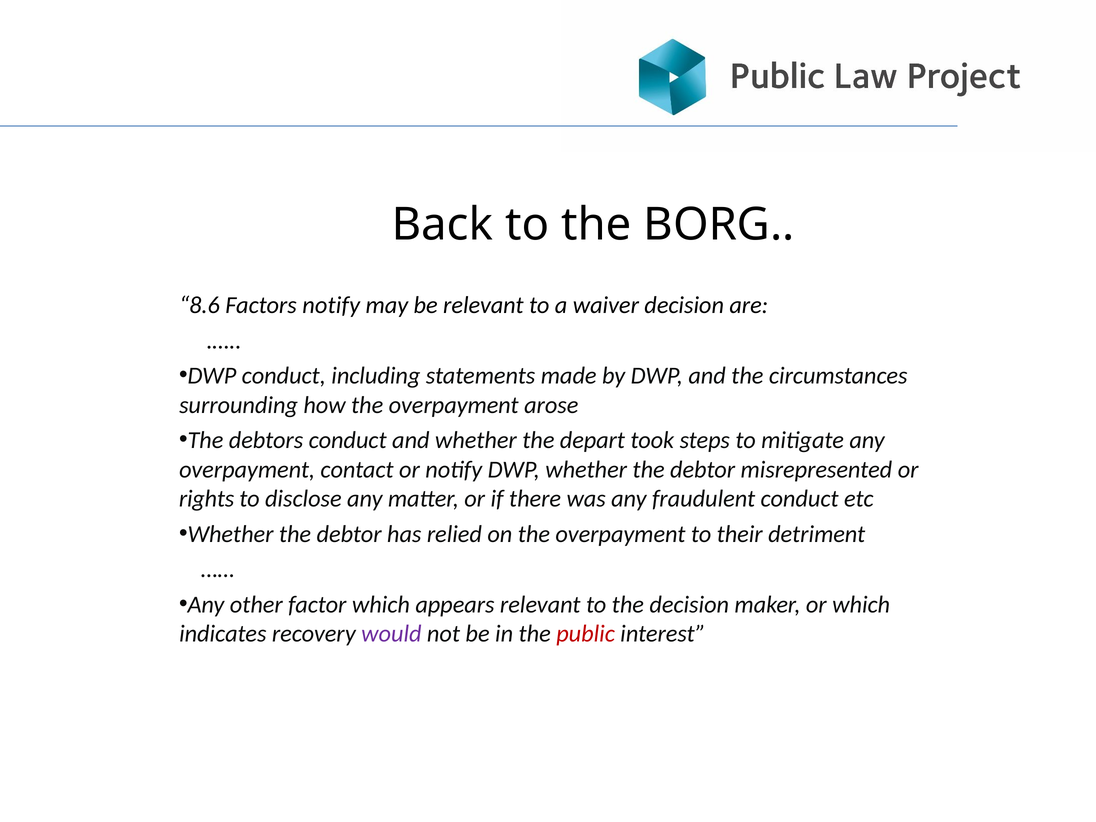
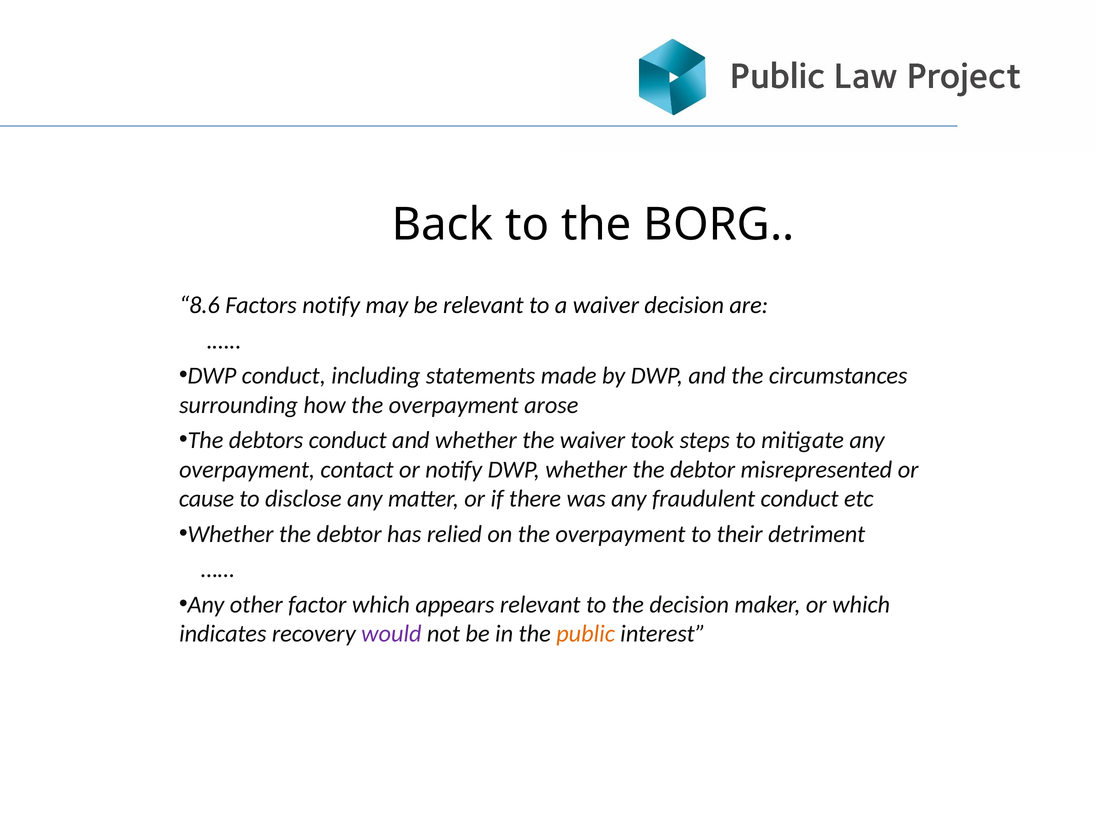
the depart: depart -> waiver (592, 440)
rights: rights -> cause (207, 499)
public colour: red -> orange (586, 634)
